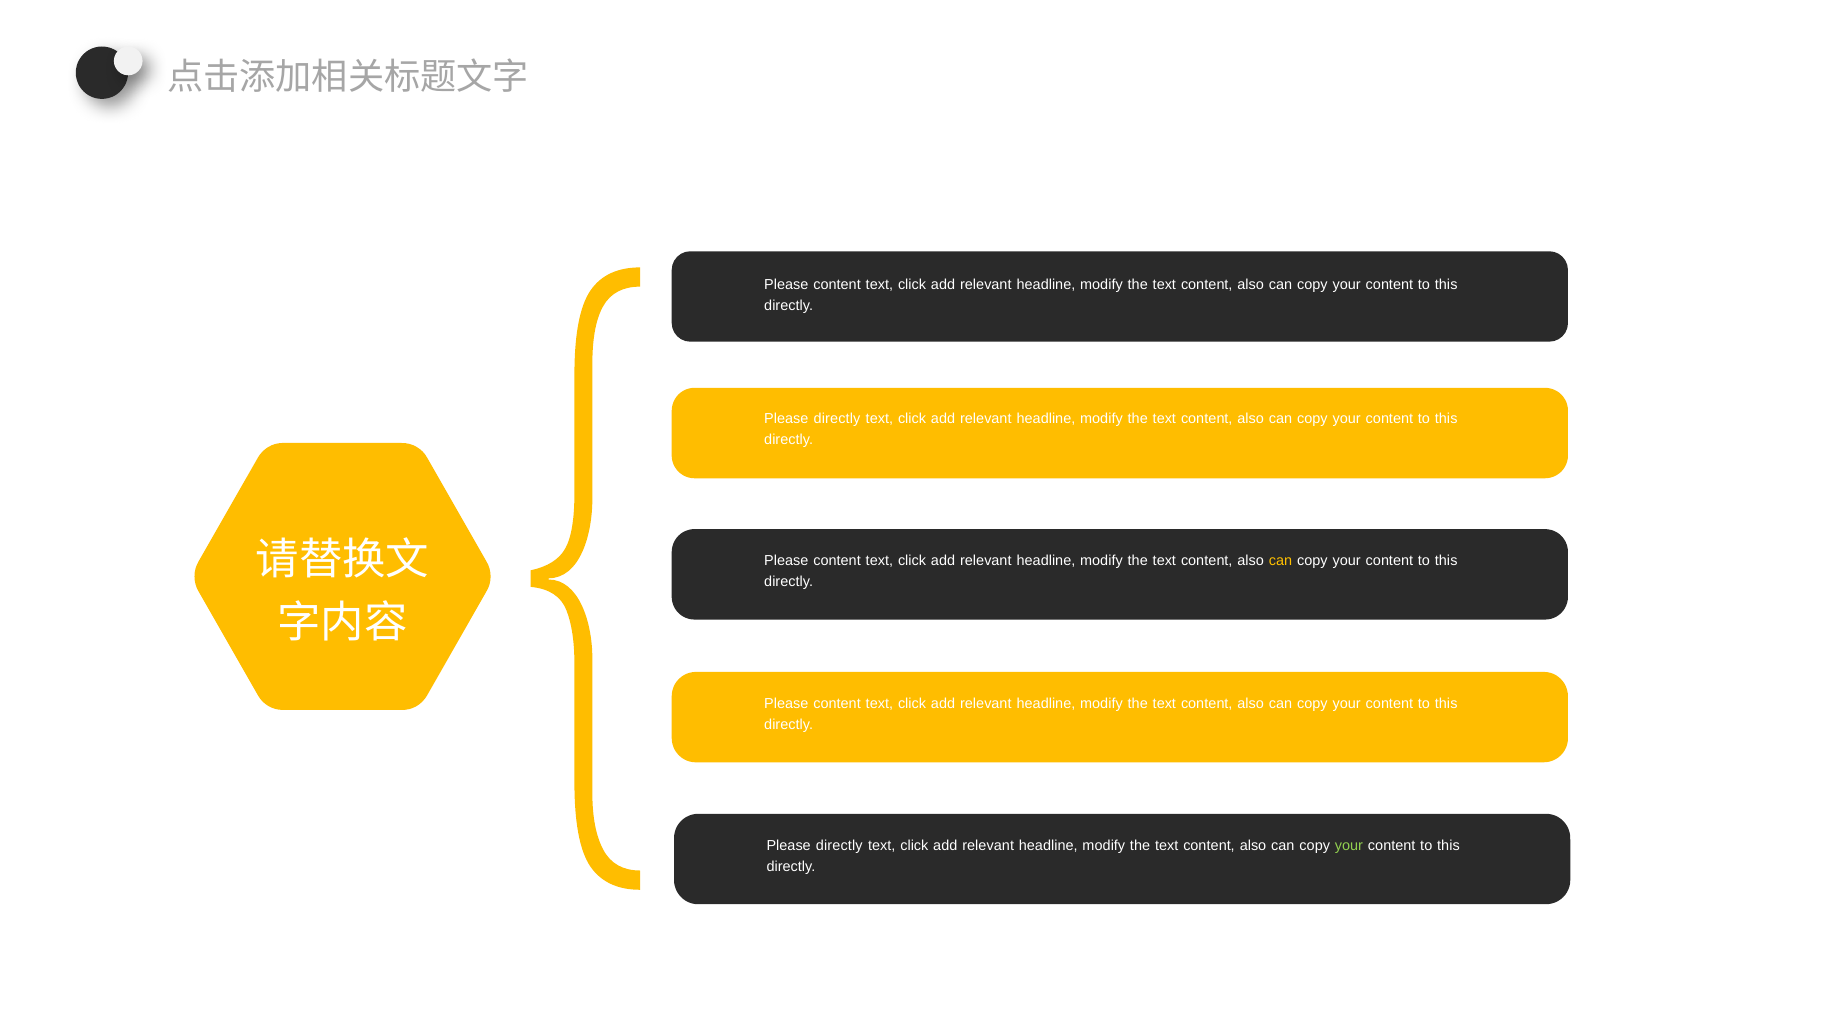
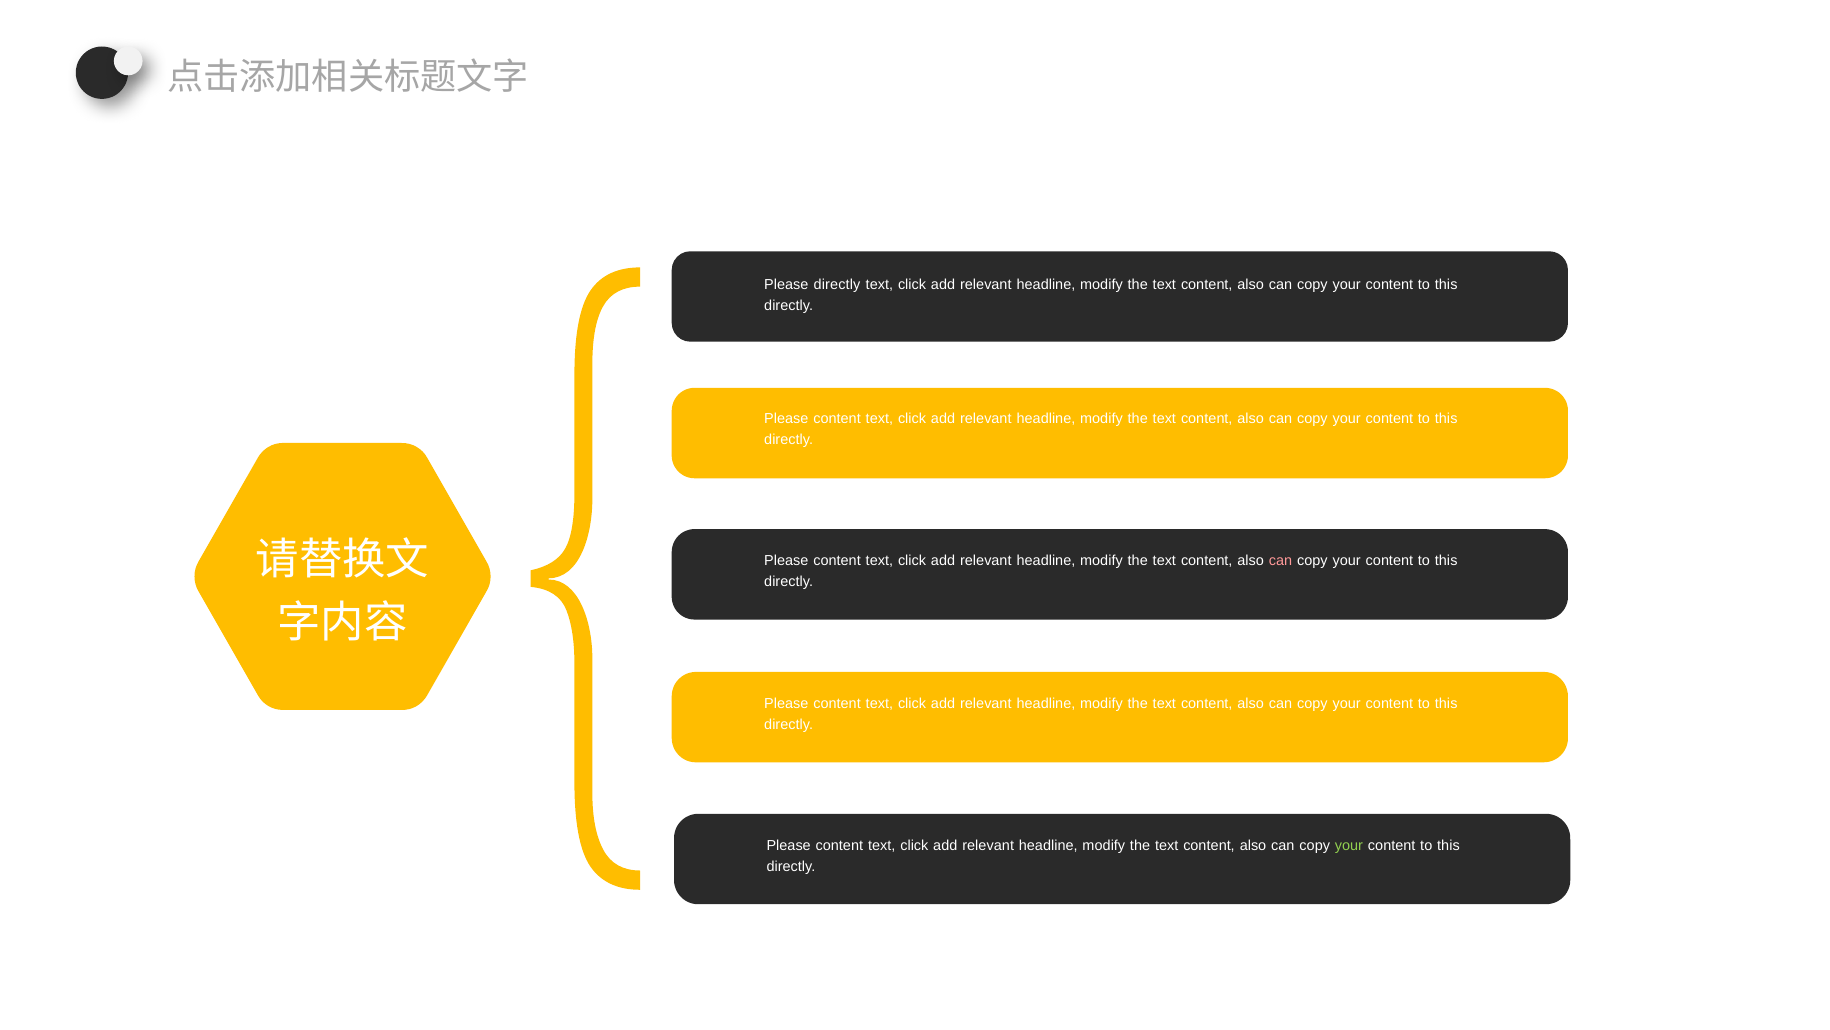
content: content -> directly (837, 284)
directly: directly -> content (837, 418)
can colour: yellow -> pink (1280, 561)
directly: directly -> content (839, 846)
